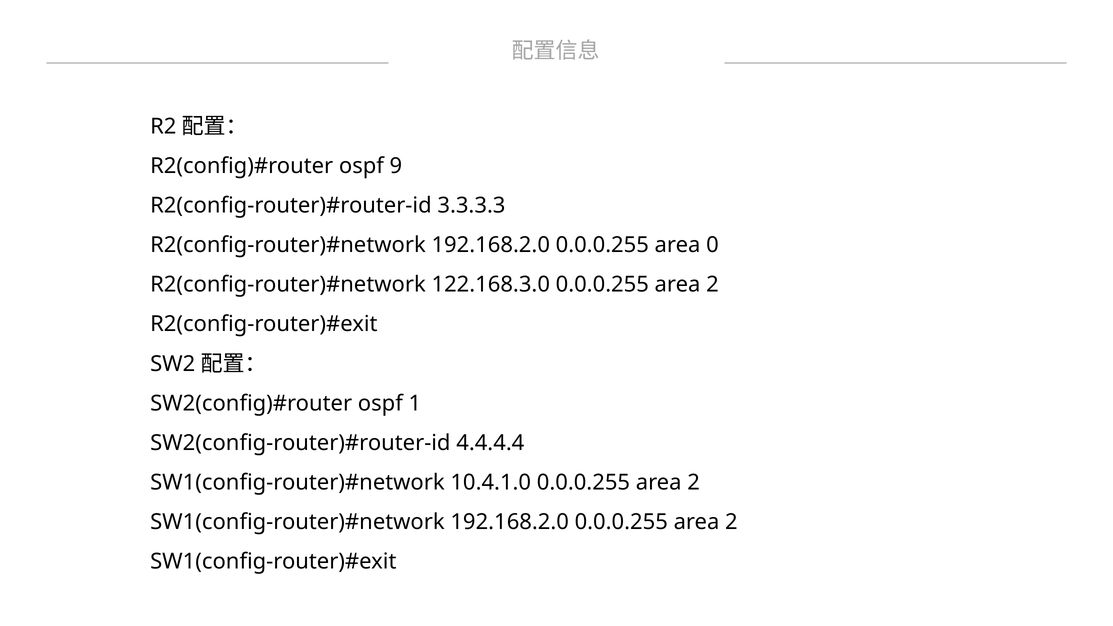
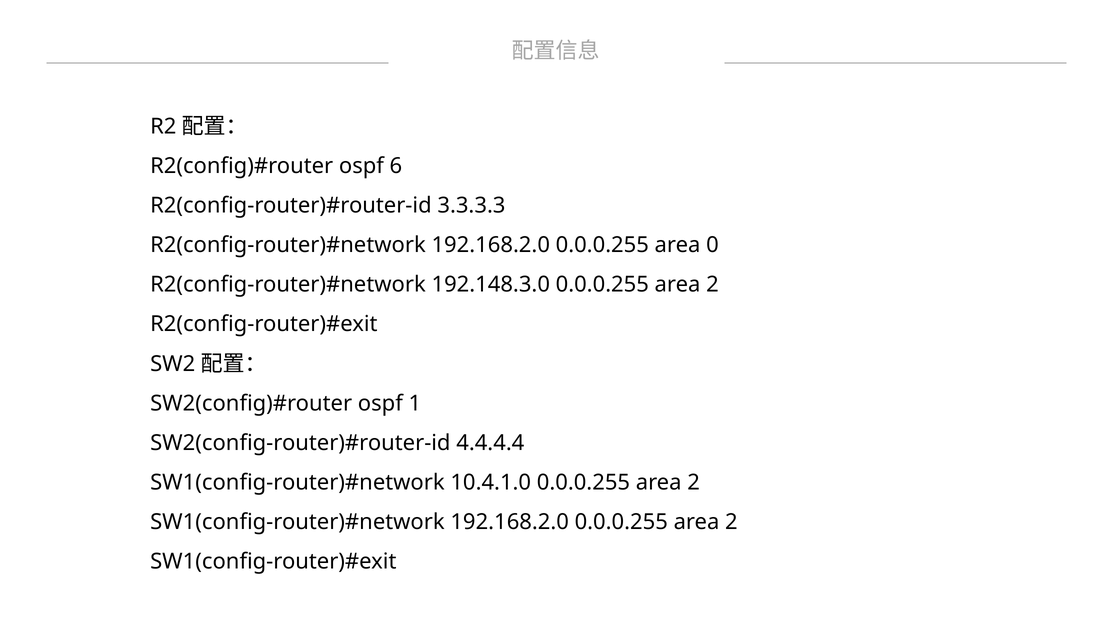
9: 9 -> 6 (396, 166)
122.168.3.0: 122.168.3.0 -> 192.148.3.0 (491, 285)
